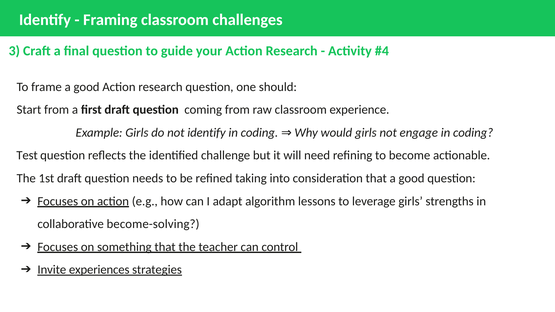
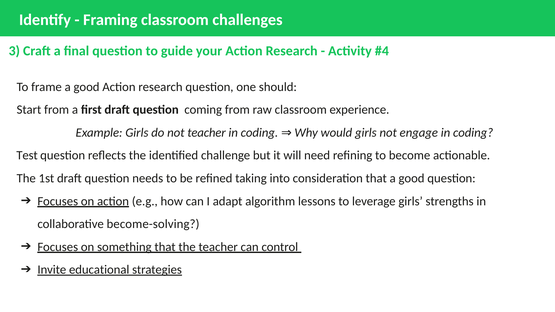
not identify: identify -> teacher (207, 133)
experiences: experiences -> educational (99, 270)
